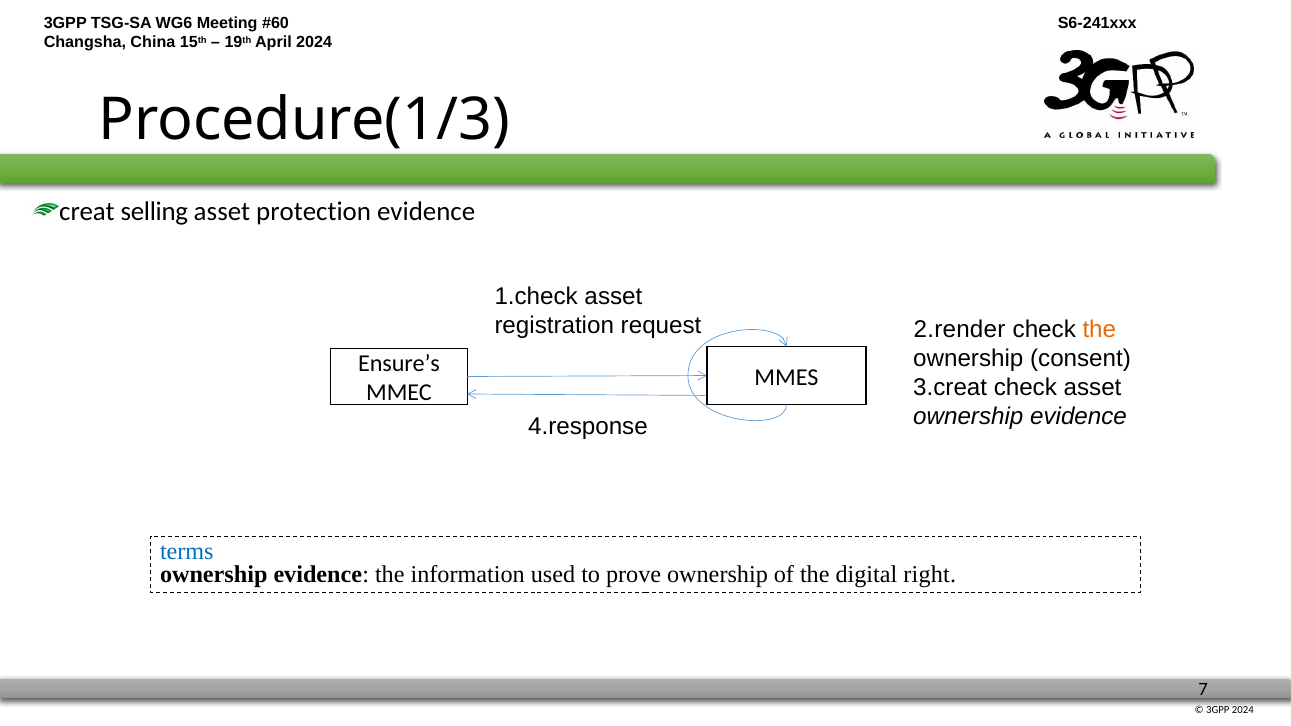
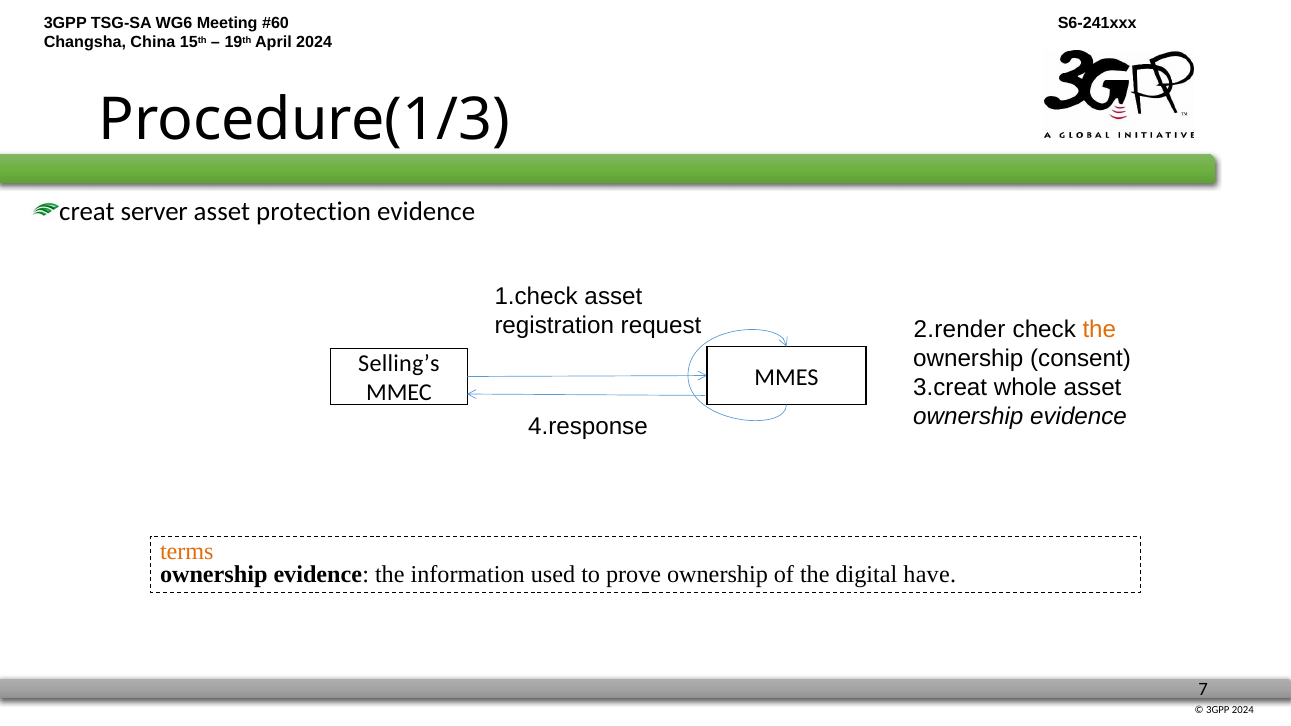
selling: selling -> server (154, 212)
Ensure’s: Ensure’s -> Selling’s (399, 364)
3.creat check: check -> whole (1025, 388)
terms colour: blue -> orange (187, 552)
right: right -> have (930, 575)
